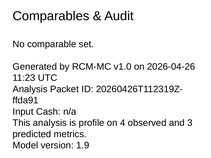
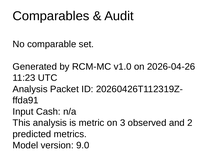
profile: profile -> metric (92, 123)
4: 4 -> 3 (123, 123)
3: 3 -> 2 (190, 123)
1.9: 1.9 -> 9.0 (83, 146)
